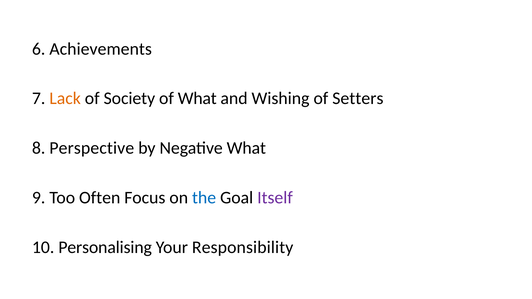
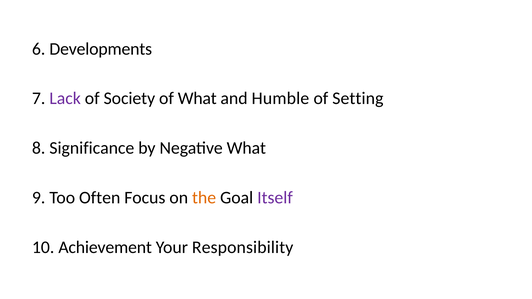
Achievements: Achievements -> Developments (101, 49)
Lack colour: orange -> purple (65, 99)
Wishing: Wishing -> Humble (280, 99)
Setters: Setters -> Setting (358, 99)
Perspective: Perspective -> Significance (92, 148)
the colour: blue -> orange (204, 198)
Personalising: Personalising -> Achievement (105, 247)
